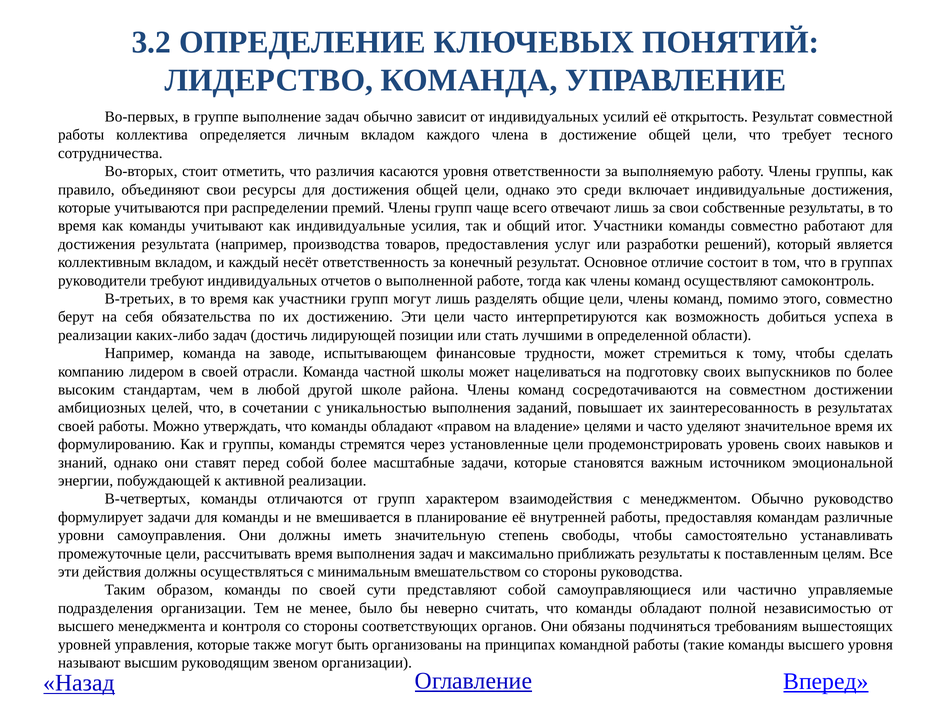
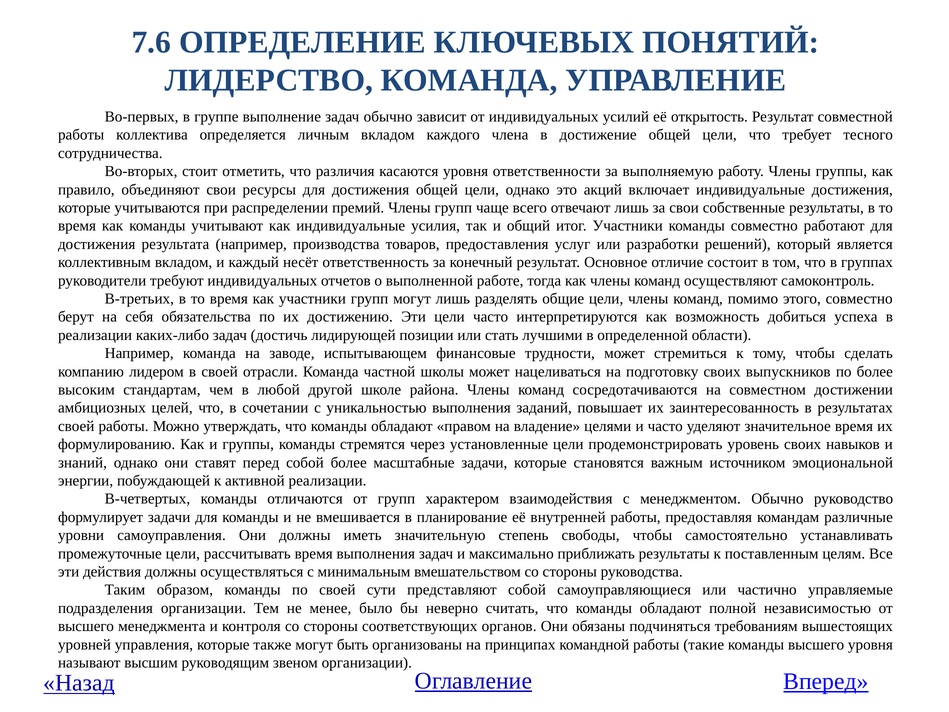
3.2: 3.2 -> 7.6 (151, 43)
среди: среди -> акций (603, 189)
